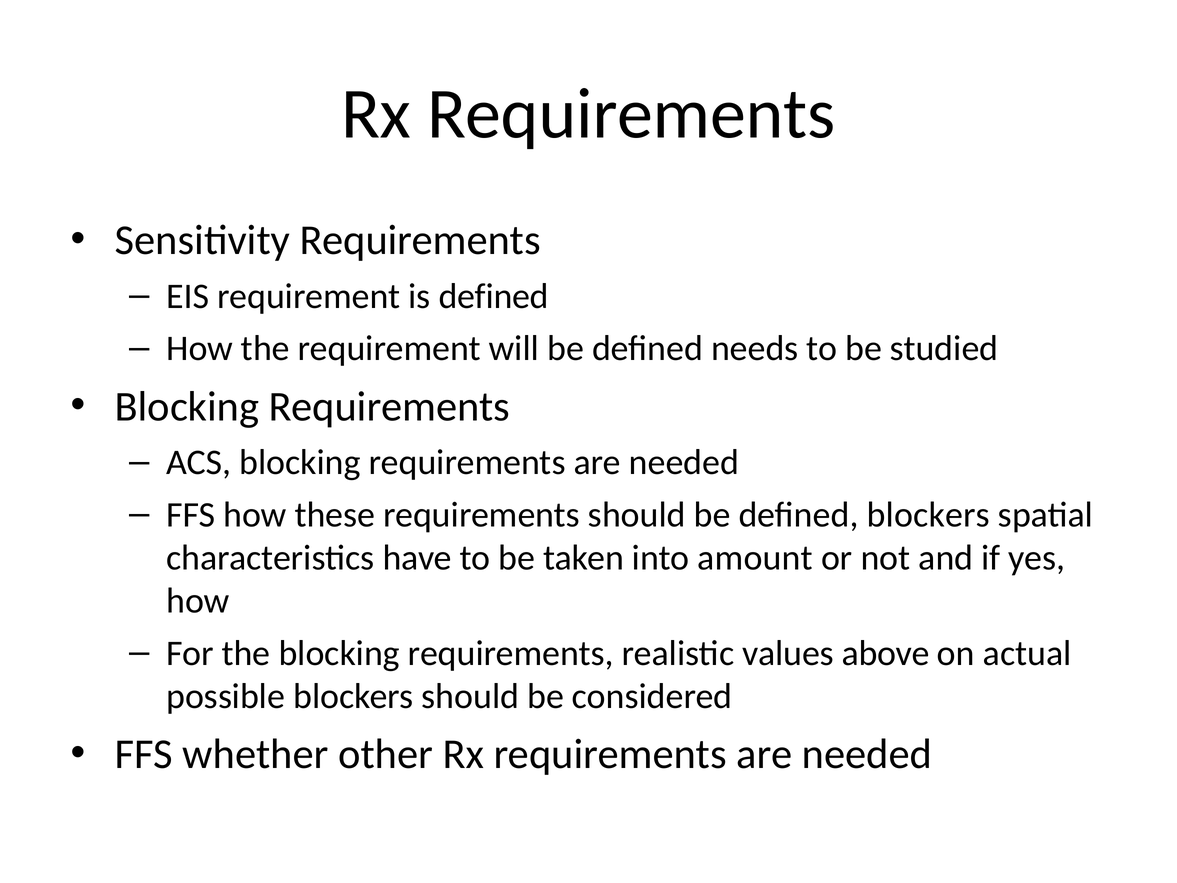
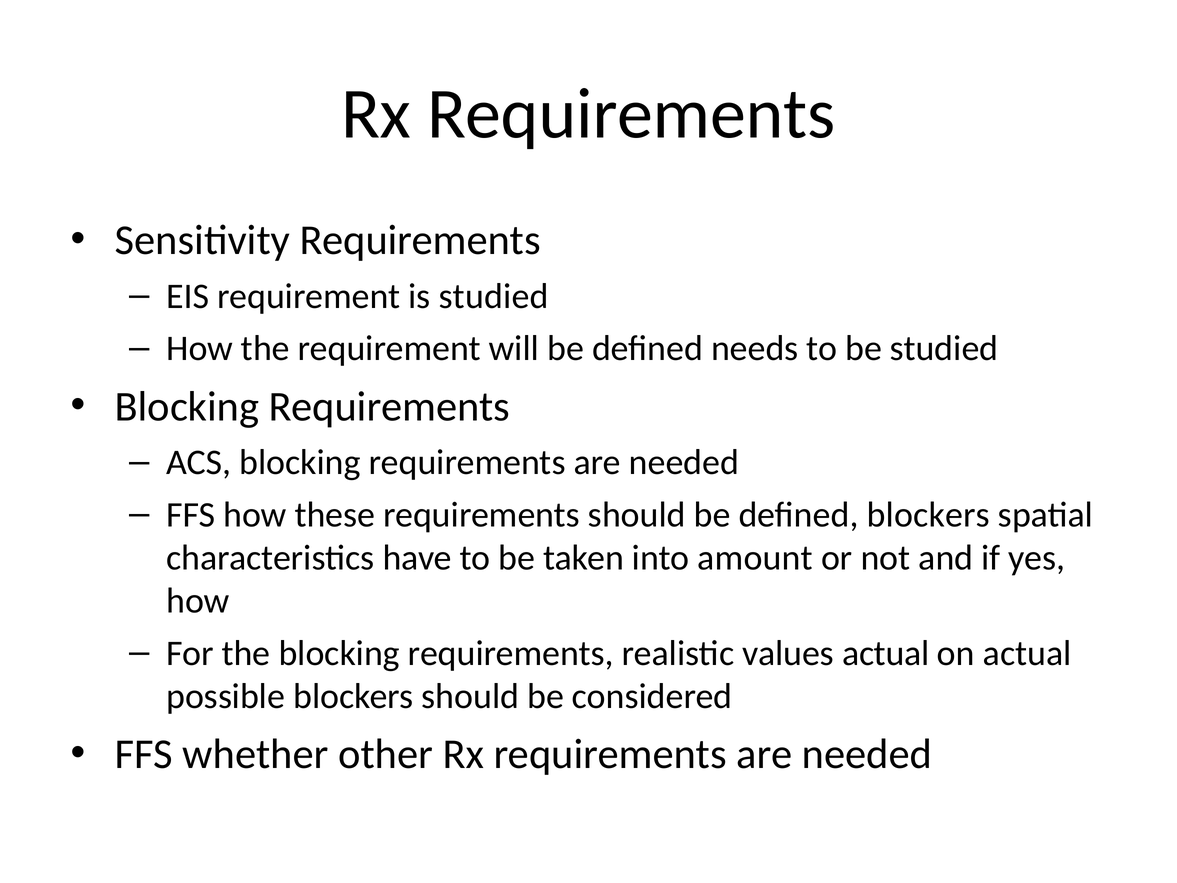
is defined: defined -> studied (494, 296)
values above: above -> actual (886, 653)
